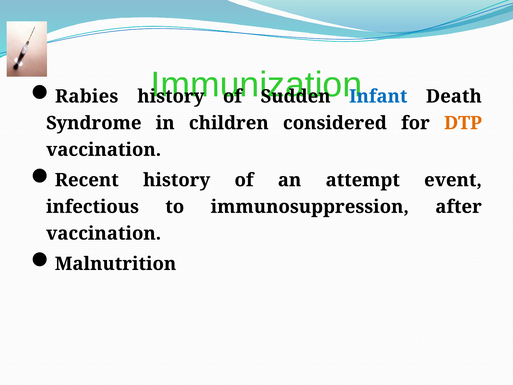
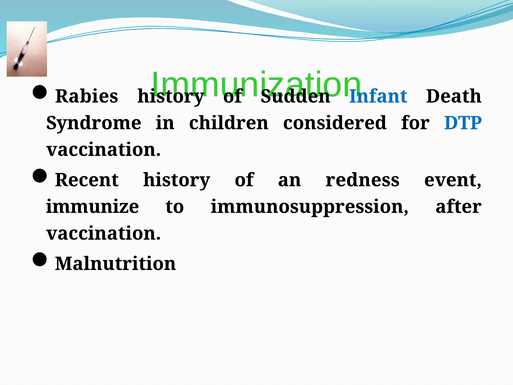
DTP colour: orange -> blue (463, 123)
attempt: attempt -> redness (363, 180)
infectious: infectious -> immunize (93, 207)
